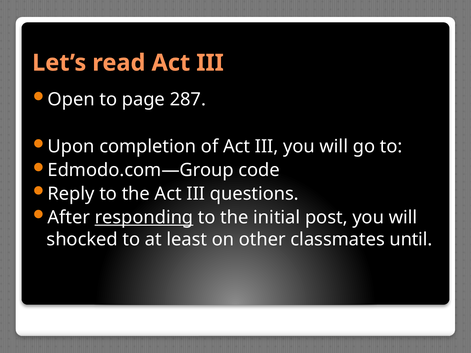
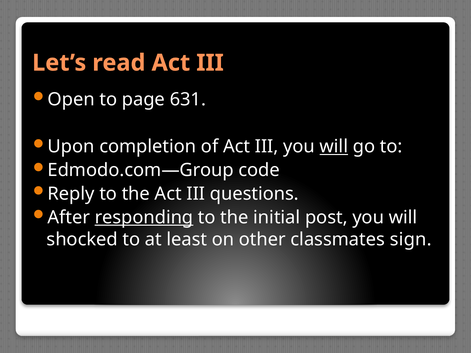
287: 287 -> 631 (188, 99)
will underline: none -> present (334, 147)
until: until -> sign (411, 240)
